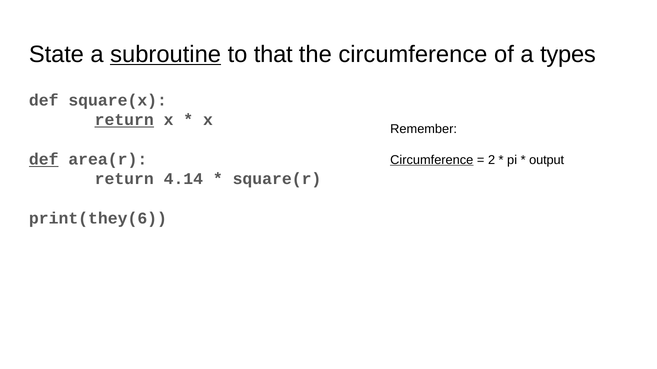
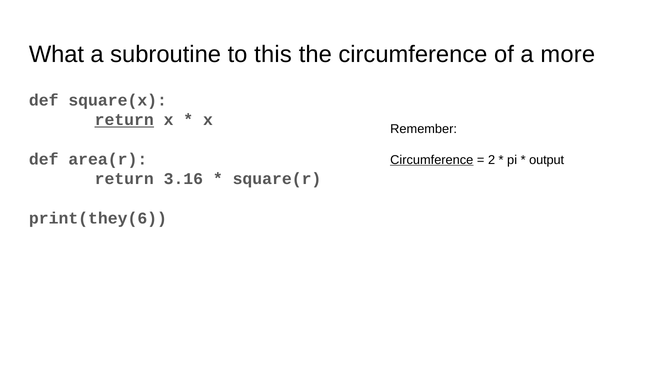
State: State -> What (56, 54)
subroutine underline: present -> none (166, 54)
that: that -> this (273, 54)
types: types -> more (568, 54)
def underline: present -> none (44, 160)
4.14: 4.14 -> 3.16 (183, 179)
